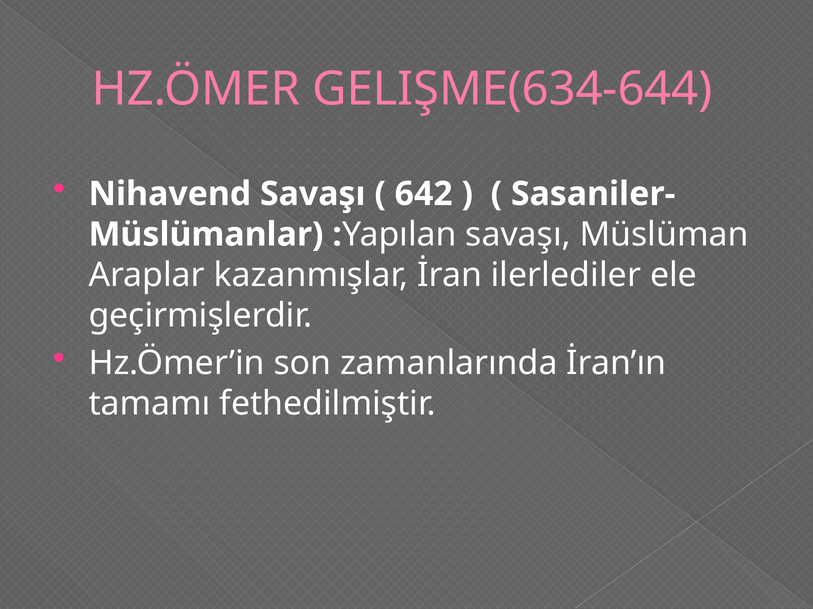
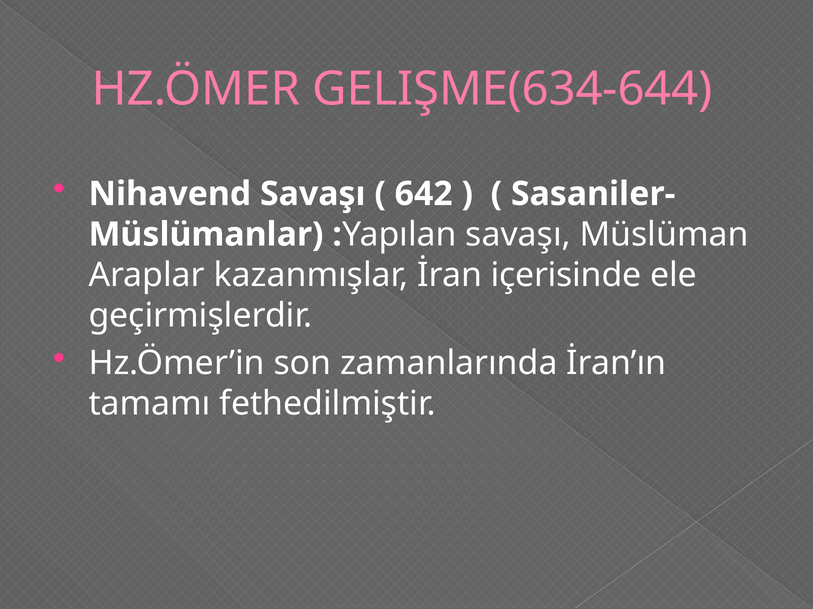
ilerlediler: ilerlediler -> içerisinde (566, 275)
